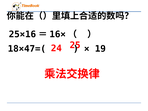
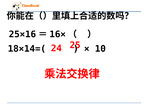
18×47=(: 18×47=( -> 18×14=( (27, 49)
19: 19 -> 10 (100, 49)
